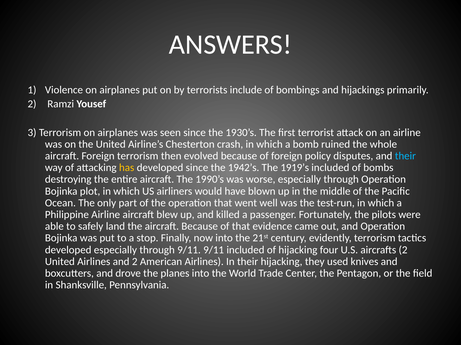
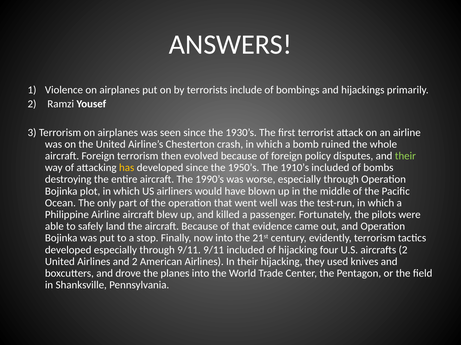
their colour: light blue -> light green (405, 156)
1942’s: 1942’s -> 1950’s (244, 168)
1919’s: 1919’s -> 1910’s (295, 168)
